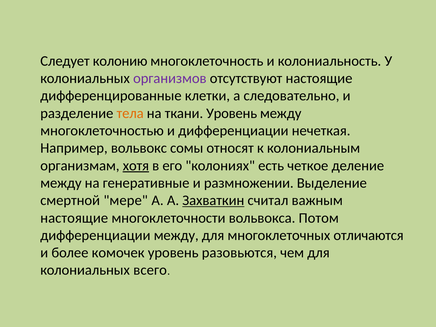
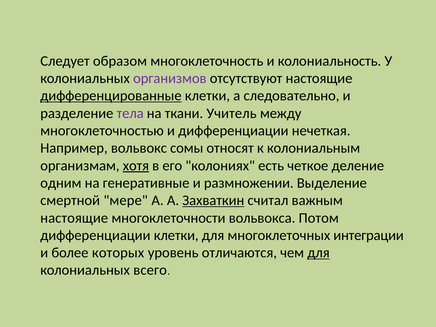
колонию: колонию -> образом (120, 61)
дифференцированные underline: none -> present (111, 96)
тела colour: orange -> purple (130, 113)
ткани Уровень: Уровень -> Учитель (232, 113)
между: между -> одним (61, 183)
дифференциации между: между -> клетки (176, 235)
отличаются: отличаются -> интеграции (369, 235)
комочек: комочек -> которых (118, 253)
разовьются: разовьются -> отличаются (239, 253)
для underline: none -> present (318, 253)
